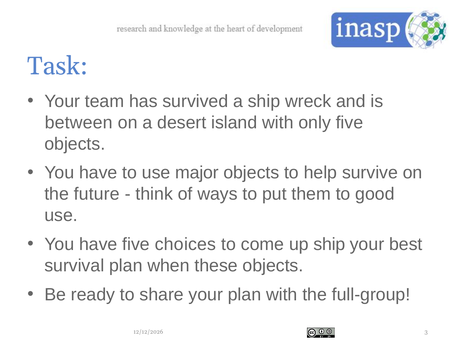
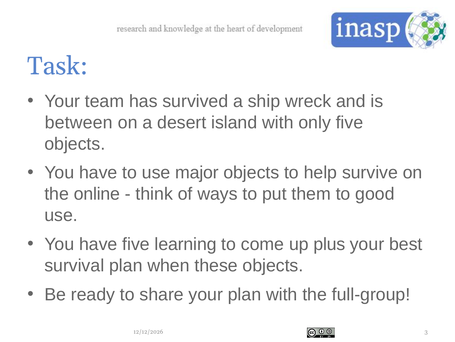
future: future -> online (97, 194)
choices: choices -> learning (186, 244)
up ship: ship -> plus (329, 244)
